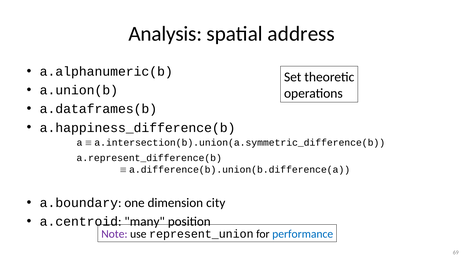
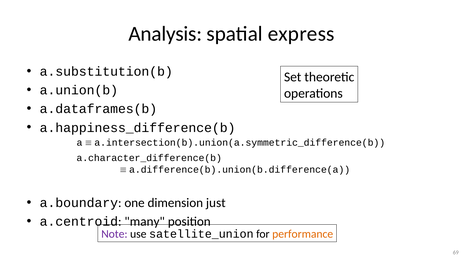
address: address -> express (301, 34)
a.alphanumeric(b: a.alphanumeric(b -> a.substitution(b (106, 71)
a.represent_difference(b: a.represent_difference(b -> a.character_difference(b (149, 158)
city: city -> just (216, 203)
represent_union: represent_union -> satellite_union (201, 234)
performance colour: blue -> orange (303, 234)
